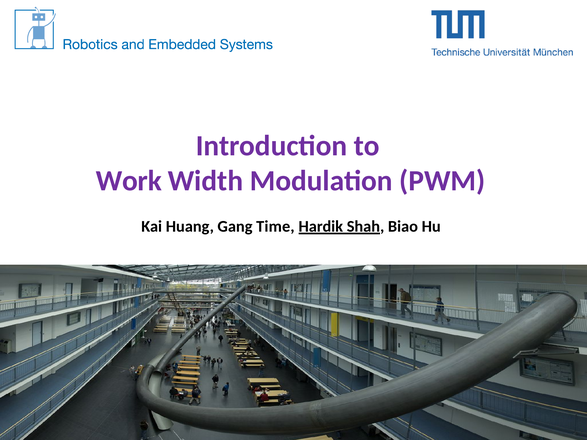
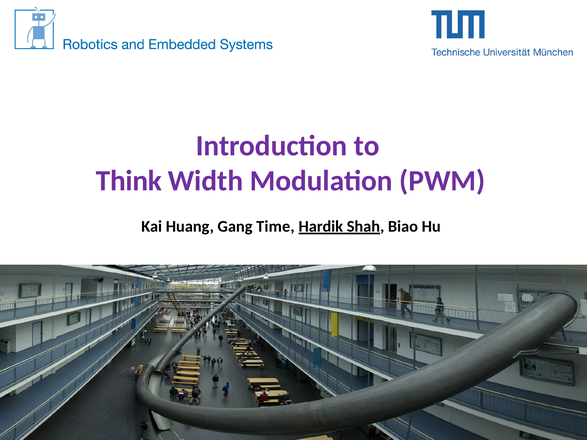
Work: Work -> Think (129, 181)
